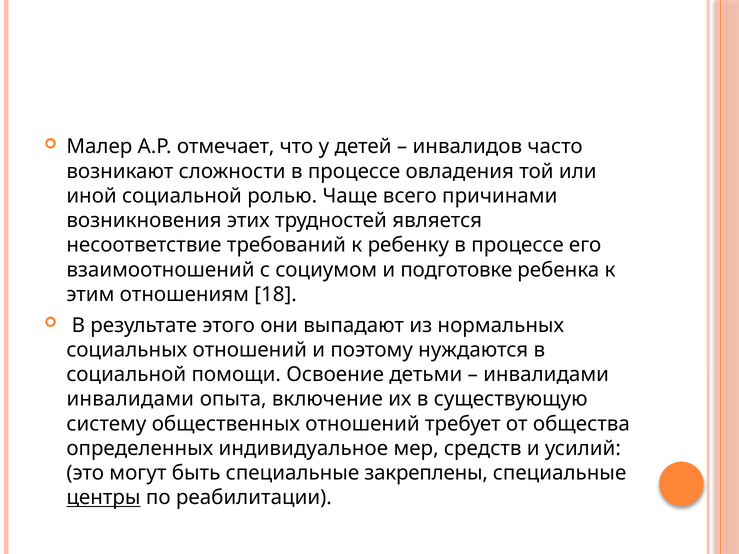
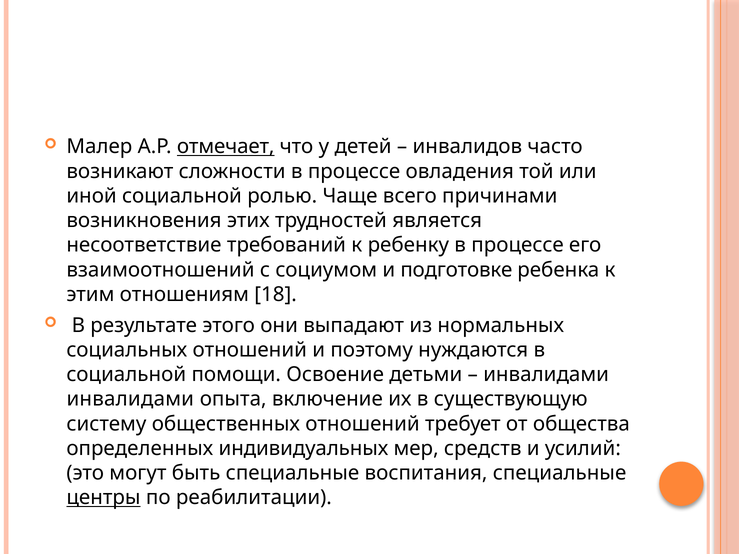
отмечает underline: none -> present (226, 147)
индивидуальное: индивидуальное -> индивидуальных (303, 449)
закреплены: закреплены -> воспитания (426, 473)
